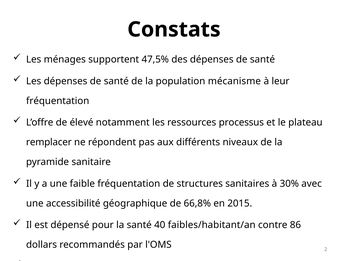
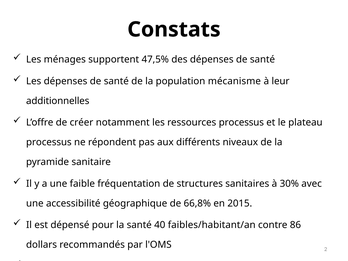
fréquentation: fréquentation -> additionnelles (58, 101)
élevé: élevé -> créer (82, 123)
remplacer: remplacer -> processus (49, 142)
